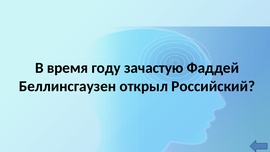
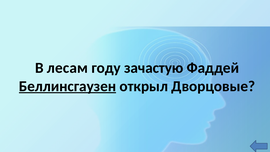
время: время -> лесам (67, 68)
Беллинсгаузен underline: none -> present (68, 86)
Российский: Российский -> Дворцовые (213, 86)
